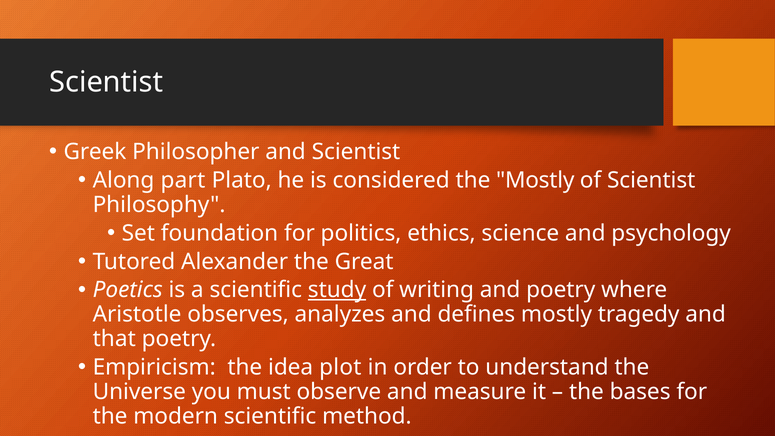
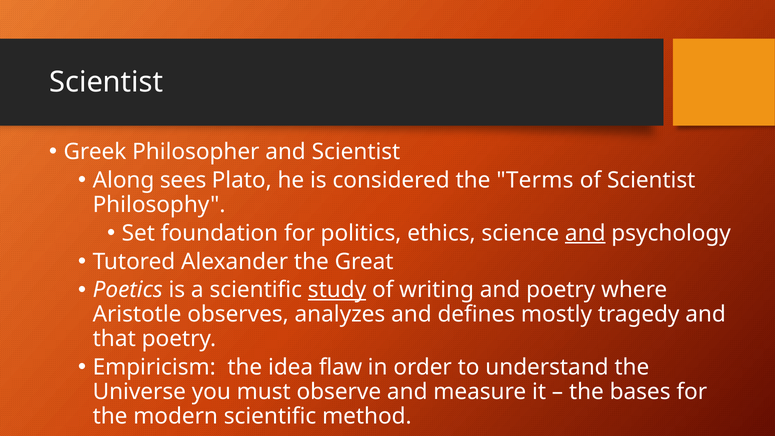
part: part -> sees (183, 180)
the Mostly: Mostly -> Terms (535, 180)
and underline: none -> present (585, 233)
plot: plot -> flaw (341, 367)
